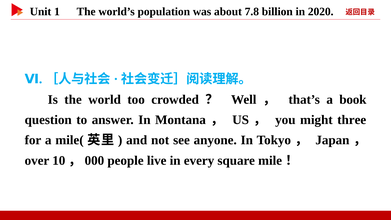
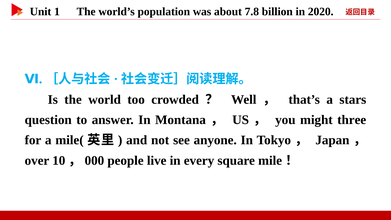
book: book -> stars (353, 99)
